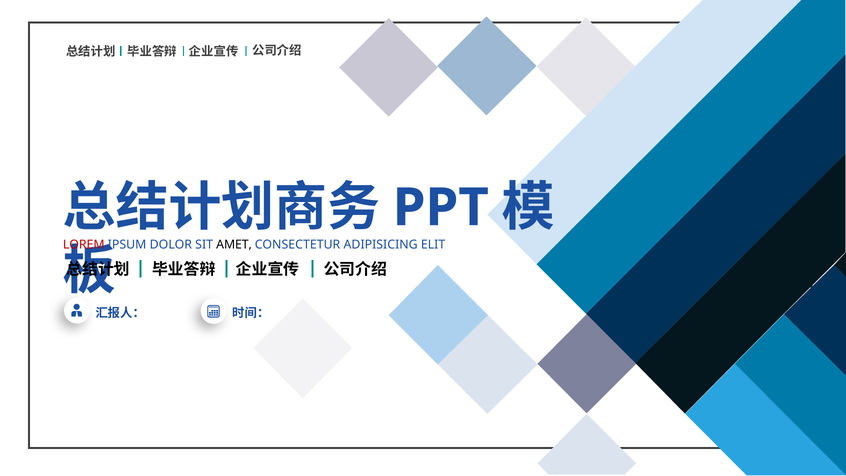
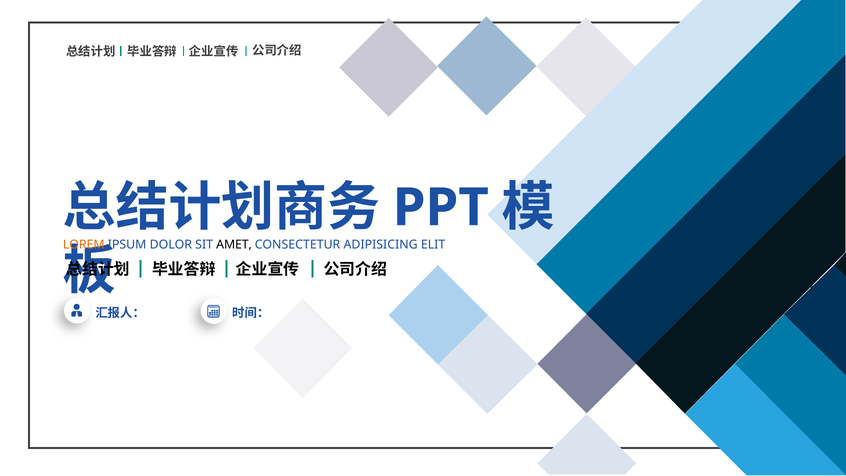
LOREM colour: red -> orange (84, 245)
